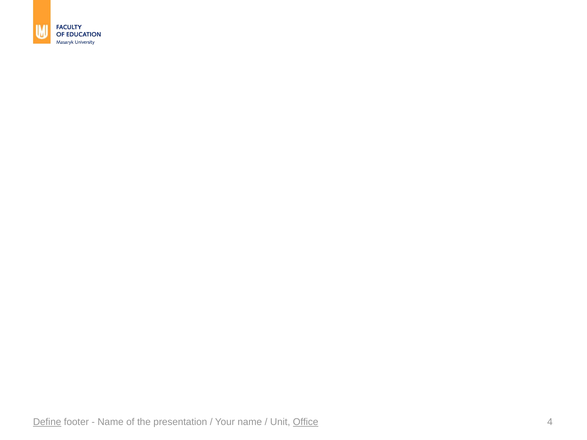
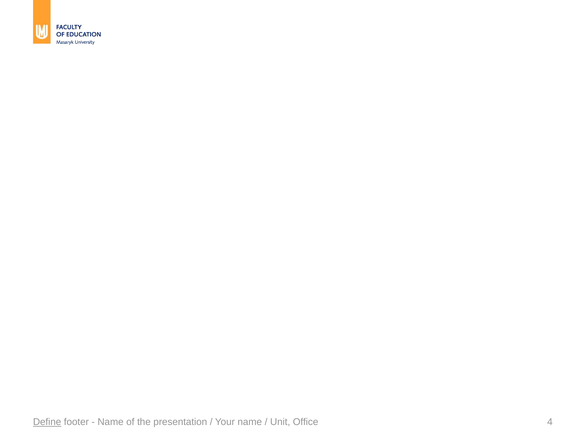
Office underline: present -> none (306, 422)
